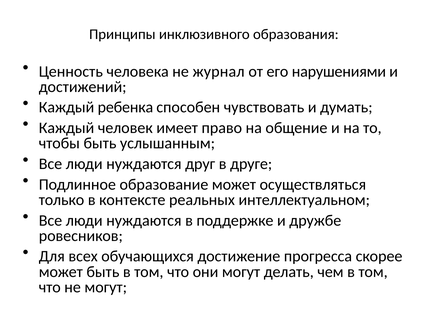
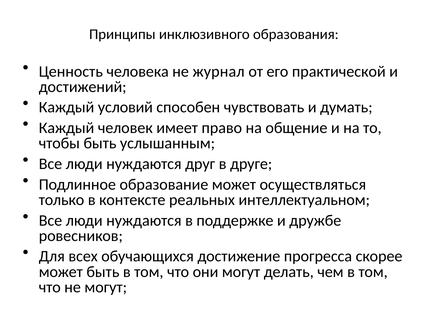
нарушениями: нарушениями -> практической (339, 71)
ребенка: ребенка -> условий (125, 107)
